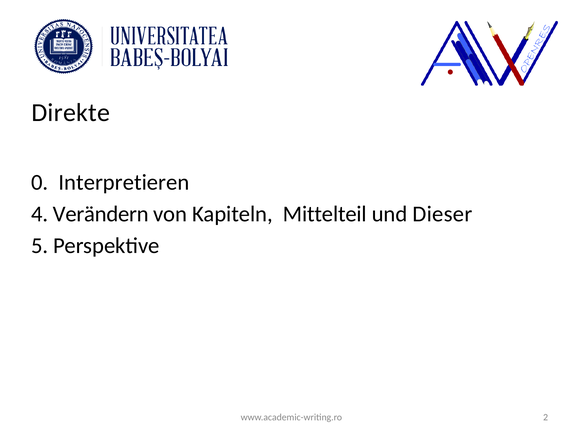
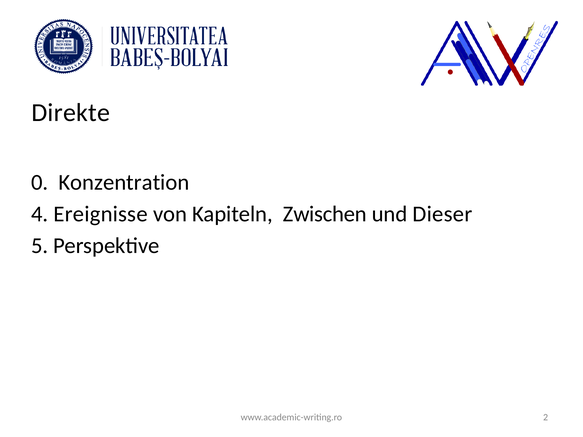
Interpretieren: Interpretieren -> Konzentration (124, 182)
Verändern: Verändern -> Ereignisse (101, 214)
Mittelteil: Mittelteil -> Zwischen (325, 214)
